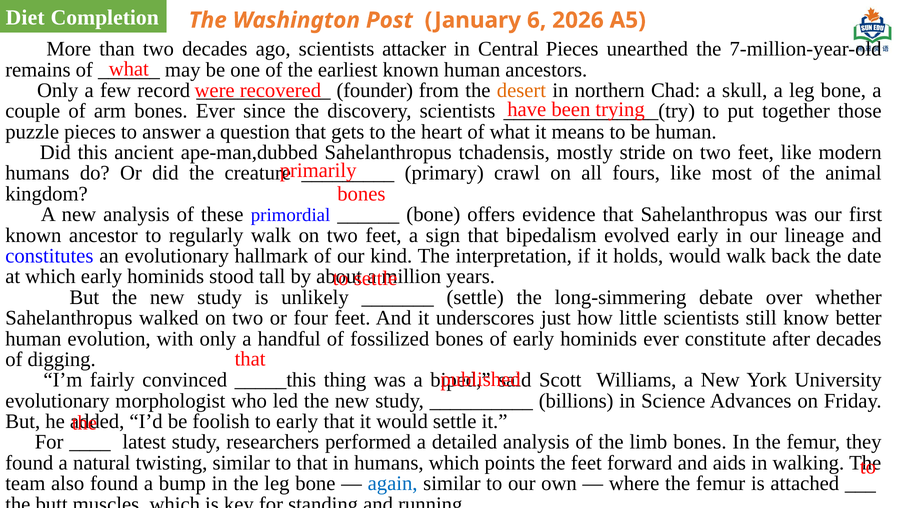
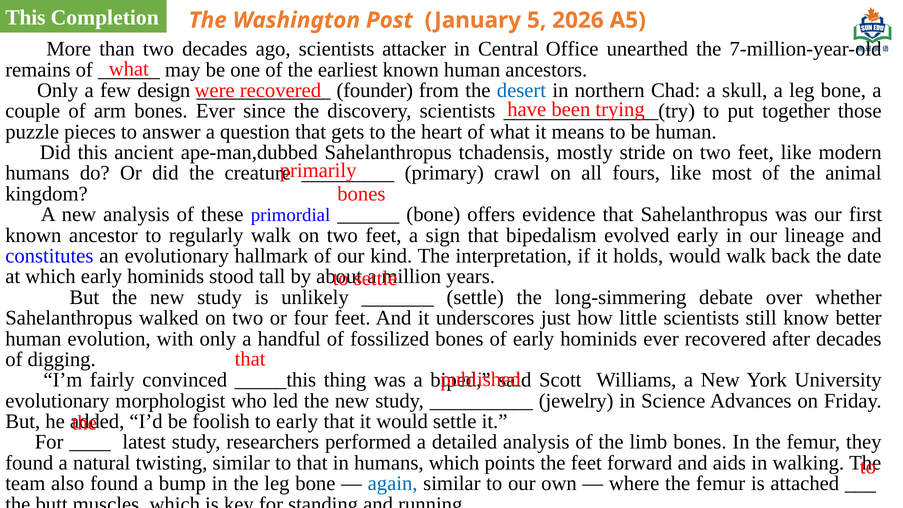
Diet: Diet -> This (25, 18)
6: 6 -> 5 (537, 20)
Central Pieces: Pieces -> Office (572, 49)
record: record -> design (164, 90)
desert colour: orange -> blue (521, 90)
ever constitute: constitute -> recovered (725, 339)
billions: billions -> jewelry (576, 401)
